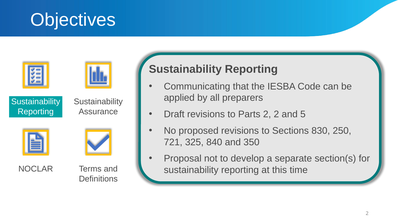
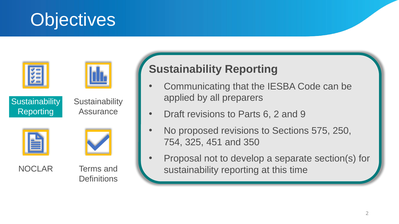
Parts 2: 2 -> 6 (267, 114)
5: 5 -> 9 (303, 114)
830: 830 -> 575 (321, 131)
721: 721 -> 754 (173, 142)
840: 840 -> 451 (214, 142)
